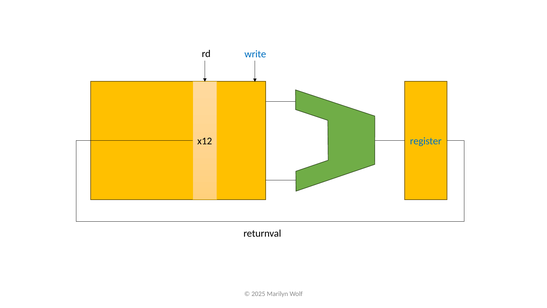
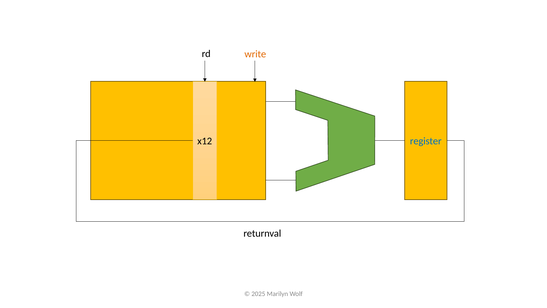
write colour: blue -> orange (255, 54)
